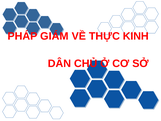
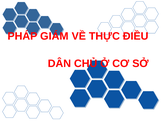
KINH: KINH -> ĐIỀU (136, 36)
